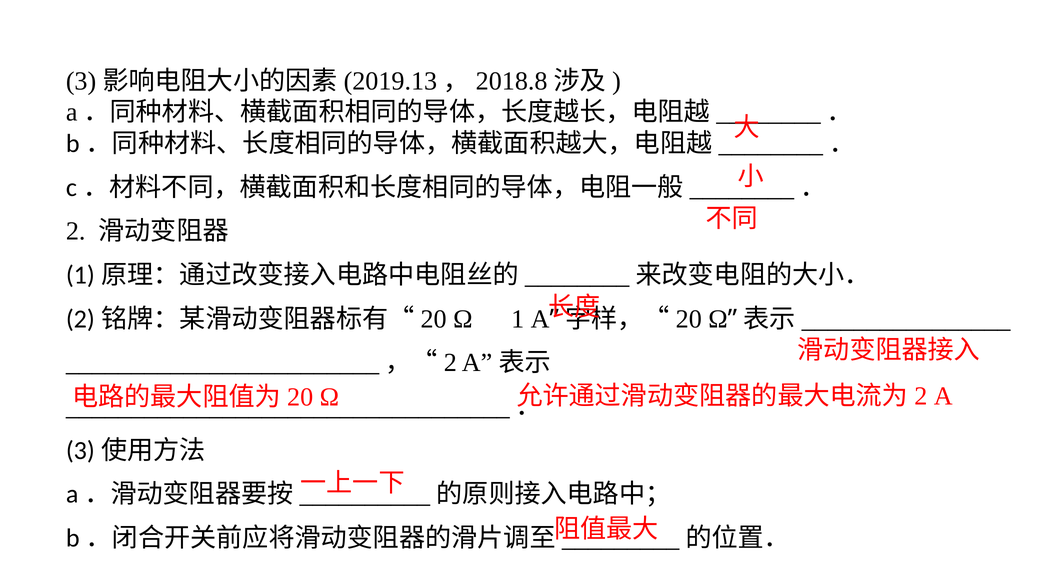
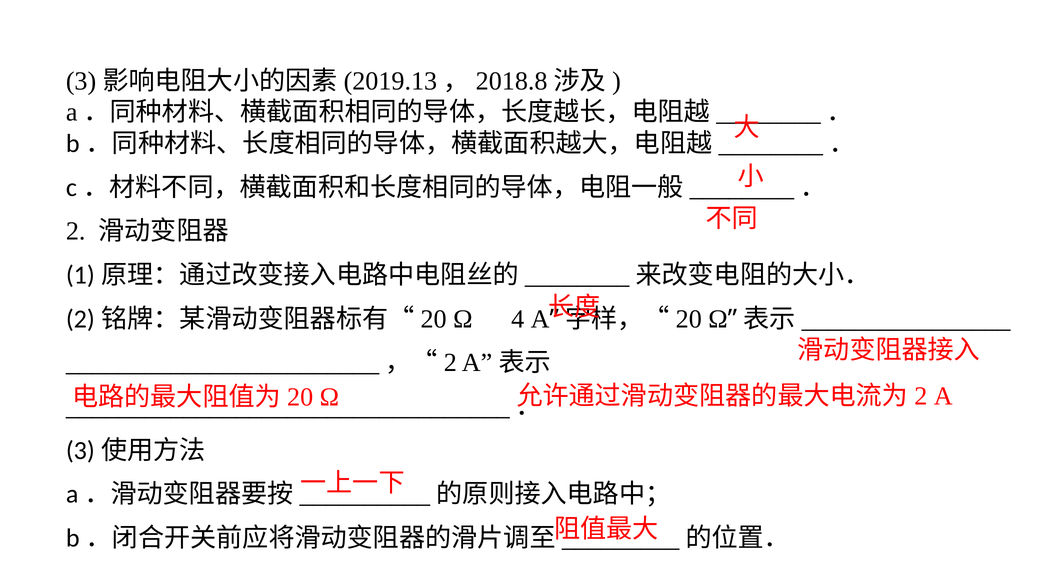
1: 1 -> 4 (518, 319)
